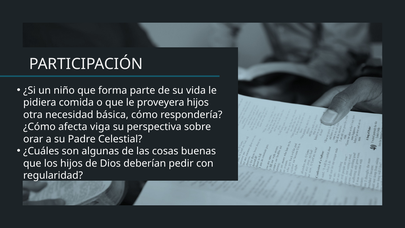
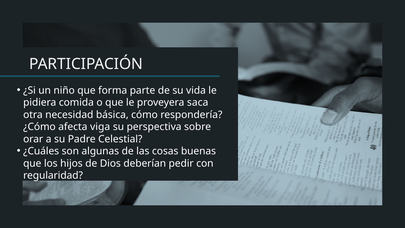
proveyera hijos: hijos -> saca (198, 102)
